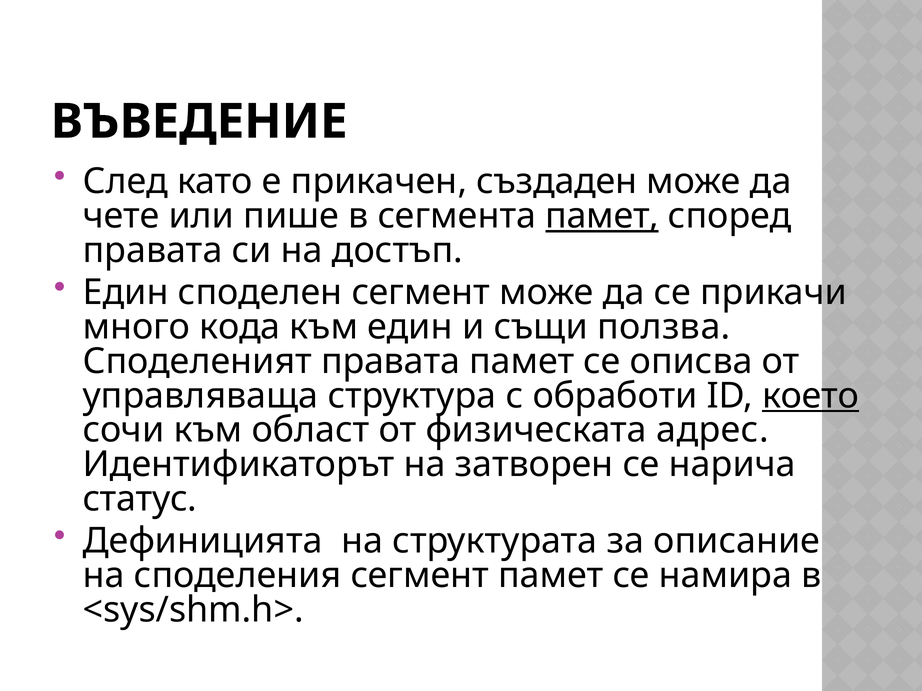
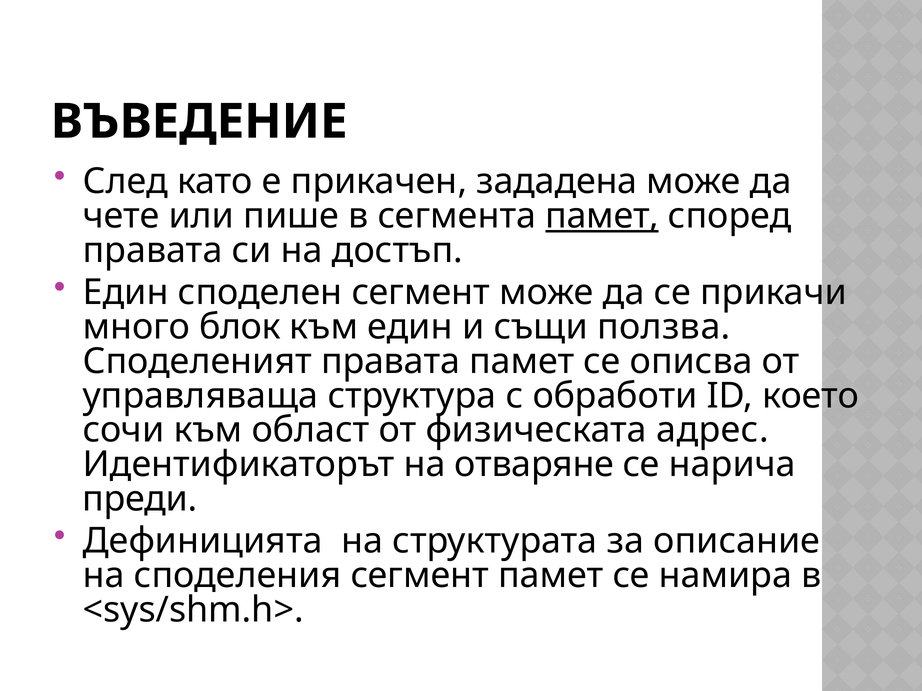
създаден: създаден -> зададена (557, 182)
кода: кода -> блок (240, 327)
което underline: present -> none (811, 396)
затворен: затворен -> отваряне (534, 465)
статус: статус -> преди (140, 499)
